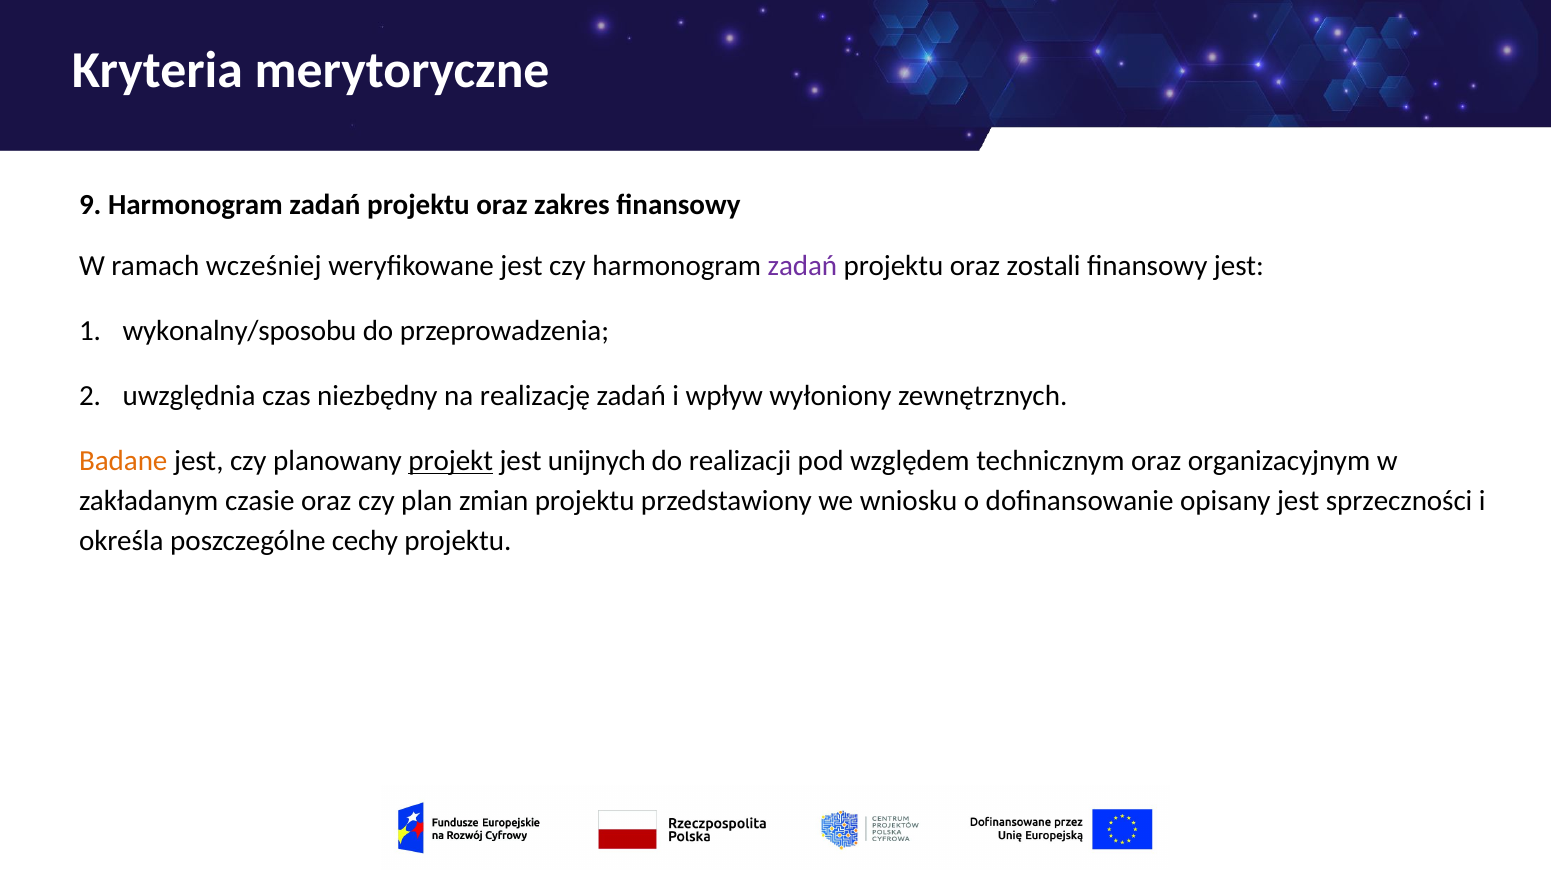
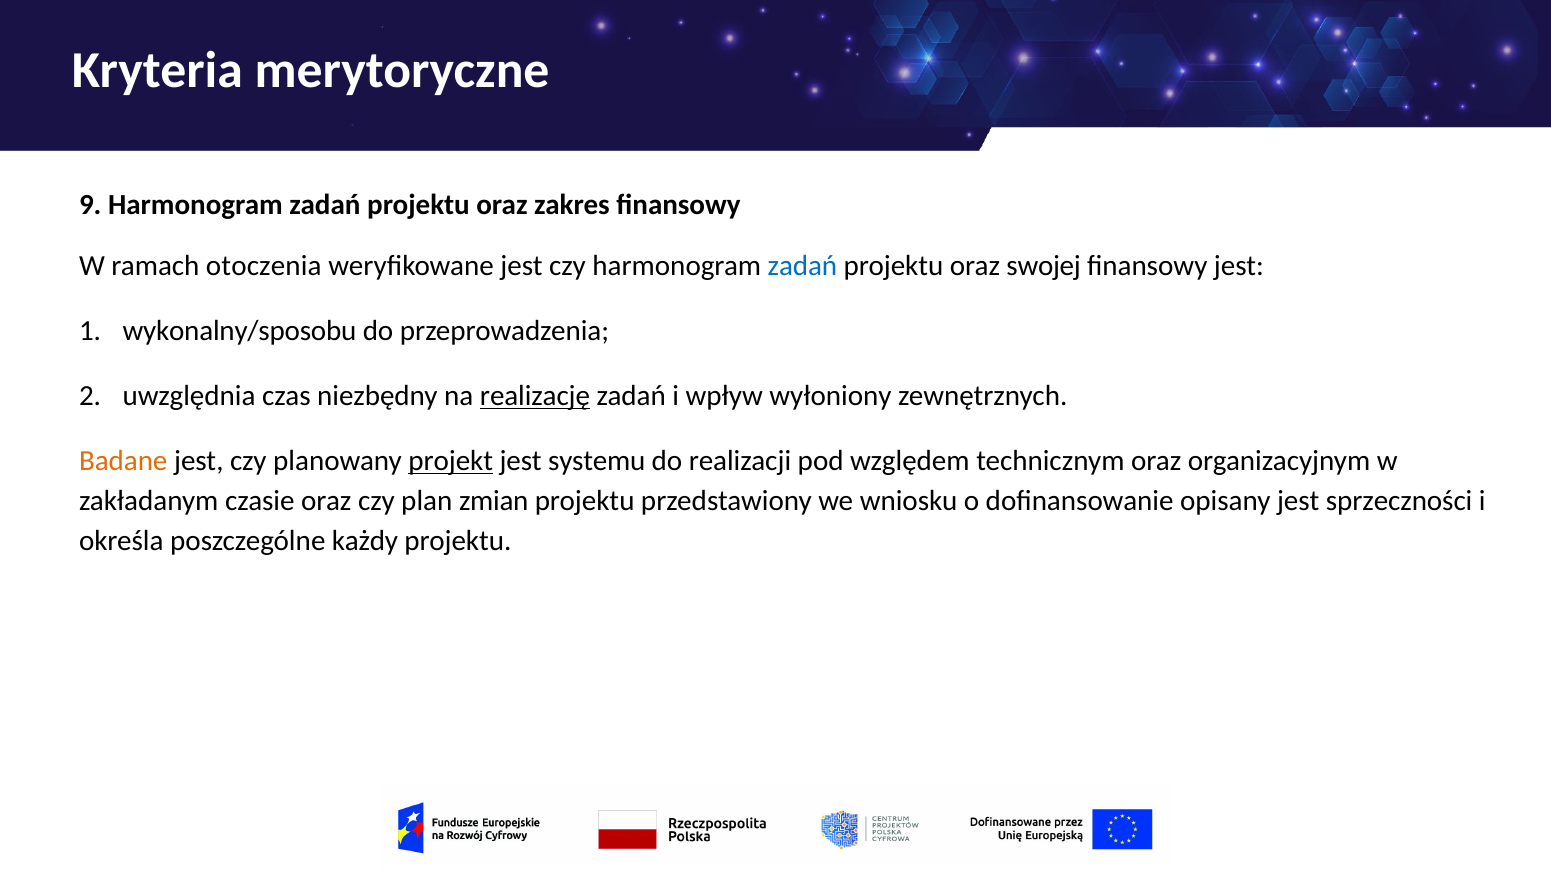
wcześniej: wcześniej -> otoczenia (264, 266)
zadań colour: purple -> blue (802, 266)
zostali: zostali -> swojej (1044, 266)
realizację underline: none -> present (535, 396)
unijnych: unijnych -> systemu (597, 461)
cechy: cechy -> każdy (365, 540)
